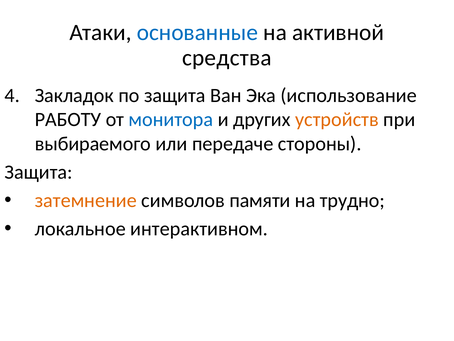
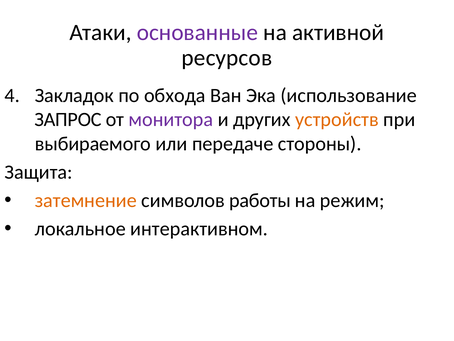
основанные colour: blue -> purple (197, 32)
средства: средства -> ресурсов (227, 58)
по защита: защита -> обхода (175, 95)
РАБОТУ: РАБОТУ -> ЗАПРОС (68, 119)
монитора colour: blue -> purple (171, 119)
памяти: памяти -> работы (260, 200)
трудно: трудно -> режим (352, 200)
